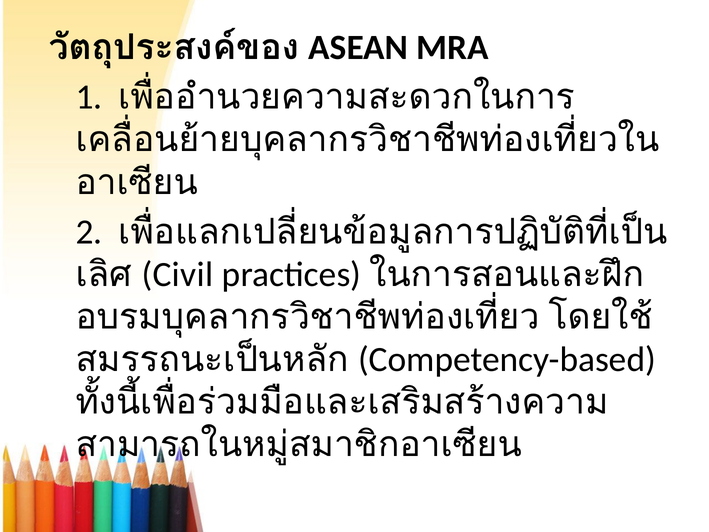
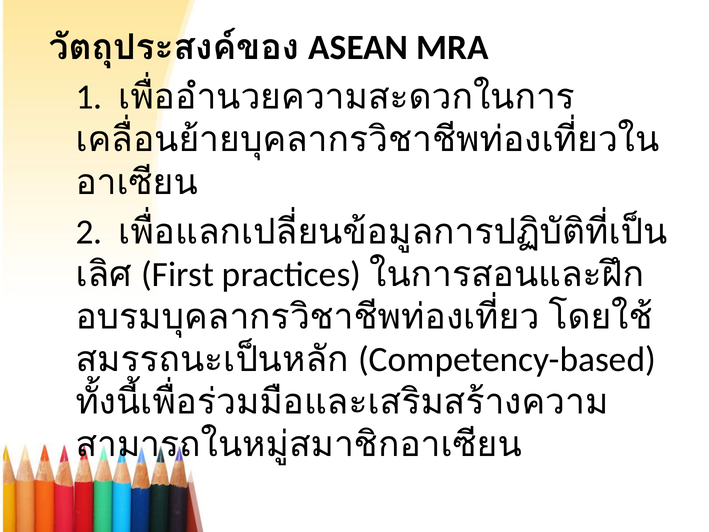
Civil: Civil -> First (178, 274)
